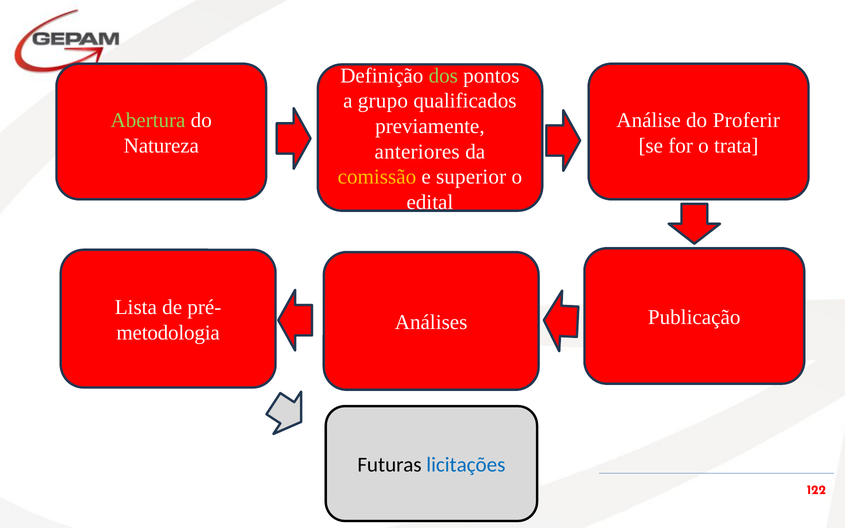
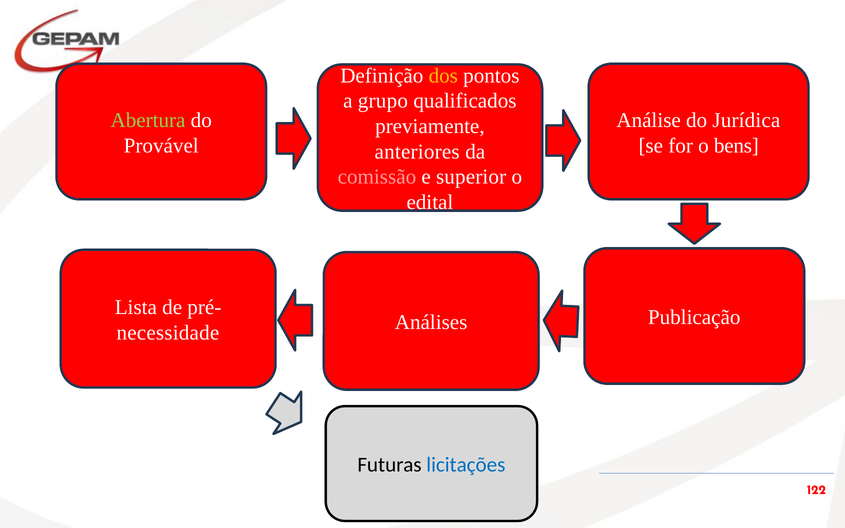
dos colour: light green -> yellow (443, 76)
Proferir: Proferir -> Jurídica (746, 120)
Natureza: Natureza -> Provável (161, 146)
trata: trata -> bens (736, 146)
comissão colour: yellow -> pink (377, 177)
metodologia: metodologia -> necessidade (168, 333)
